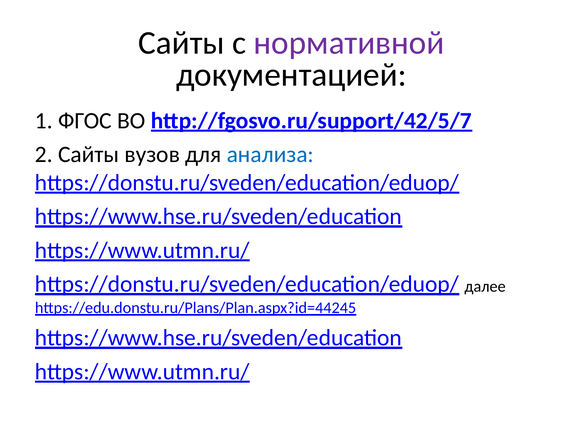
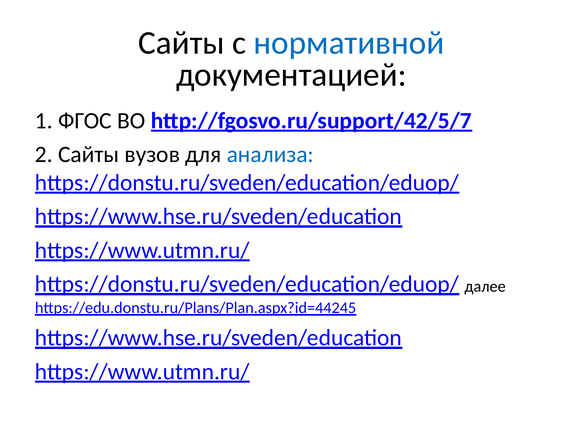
нормативной colour: purple -> blue (349, 43)
